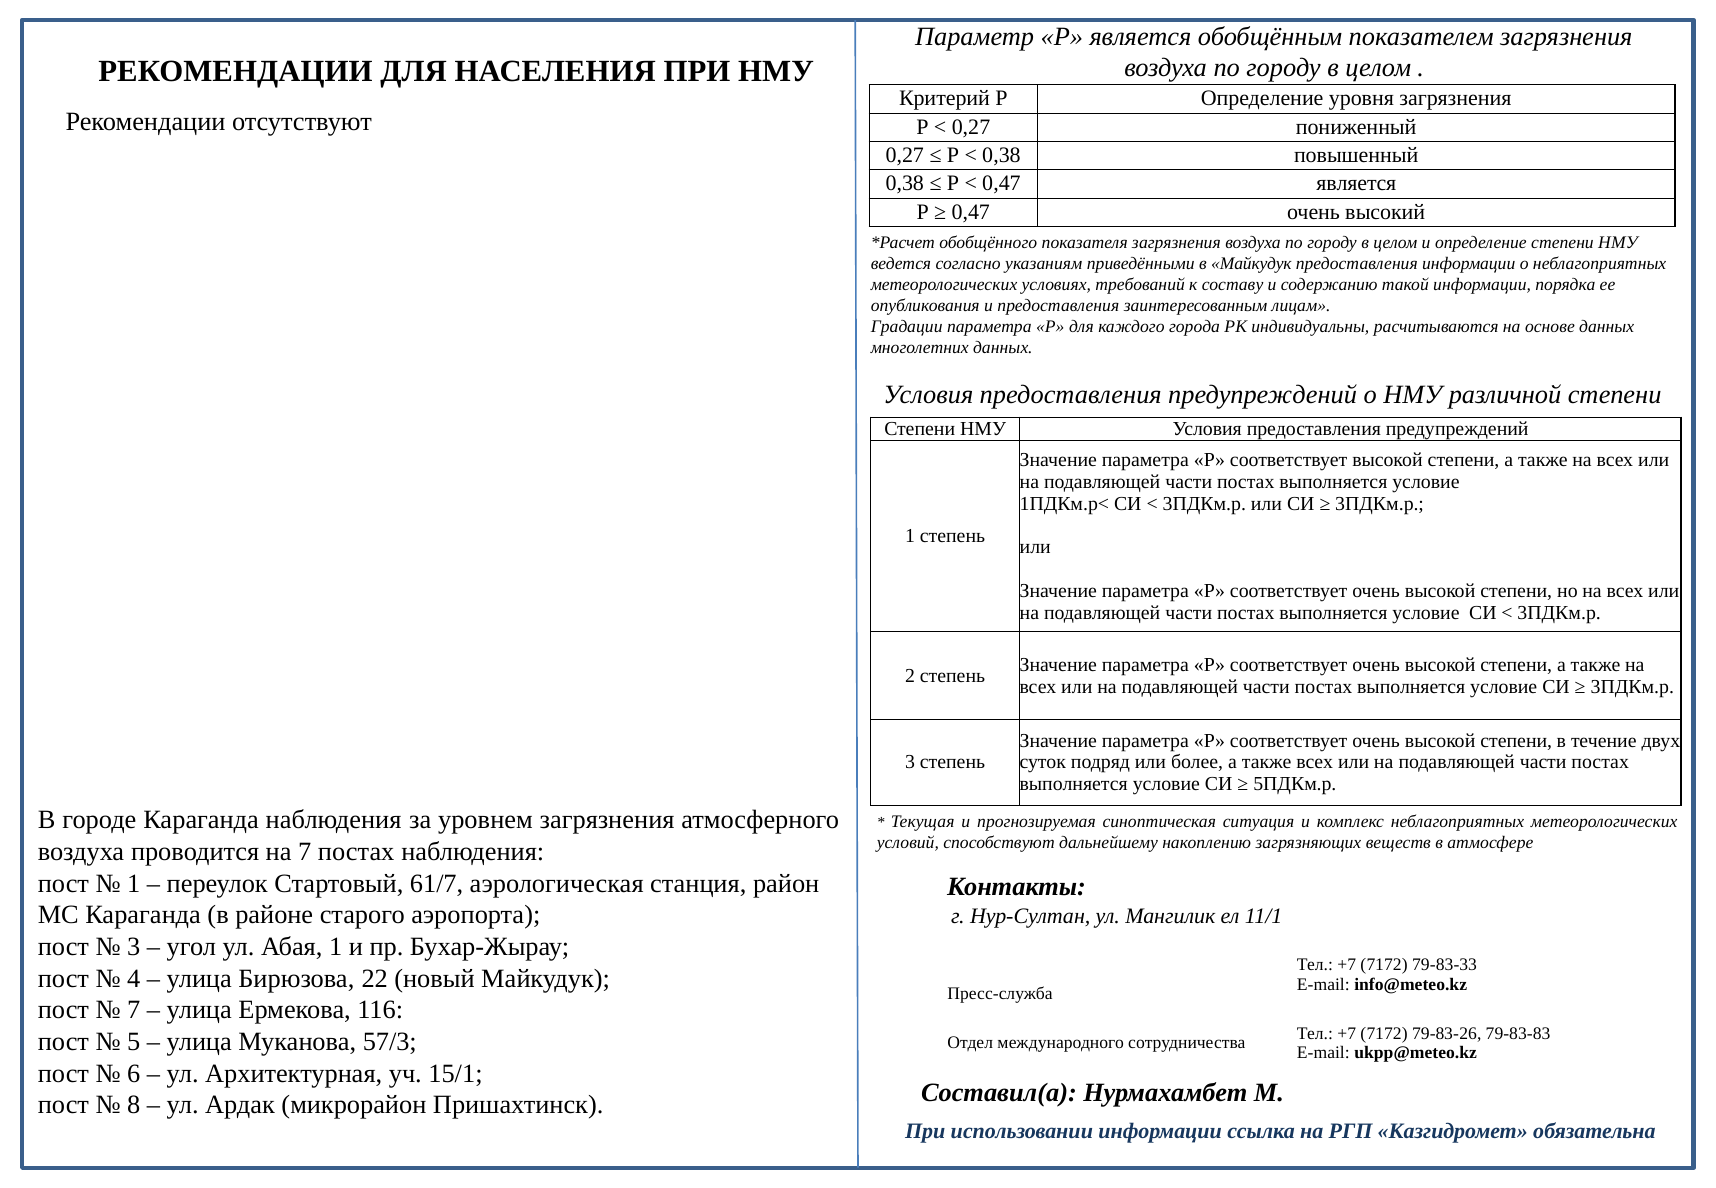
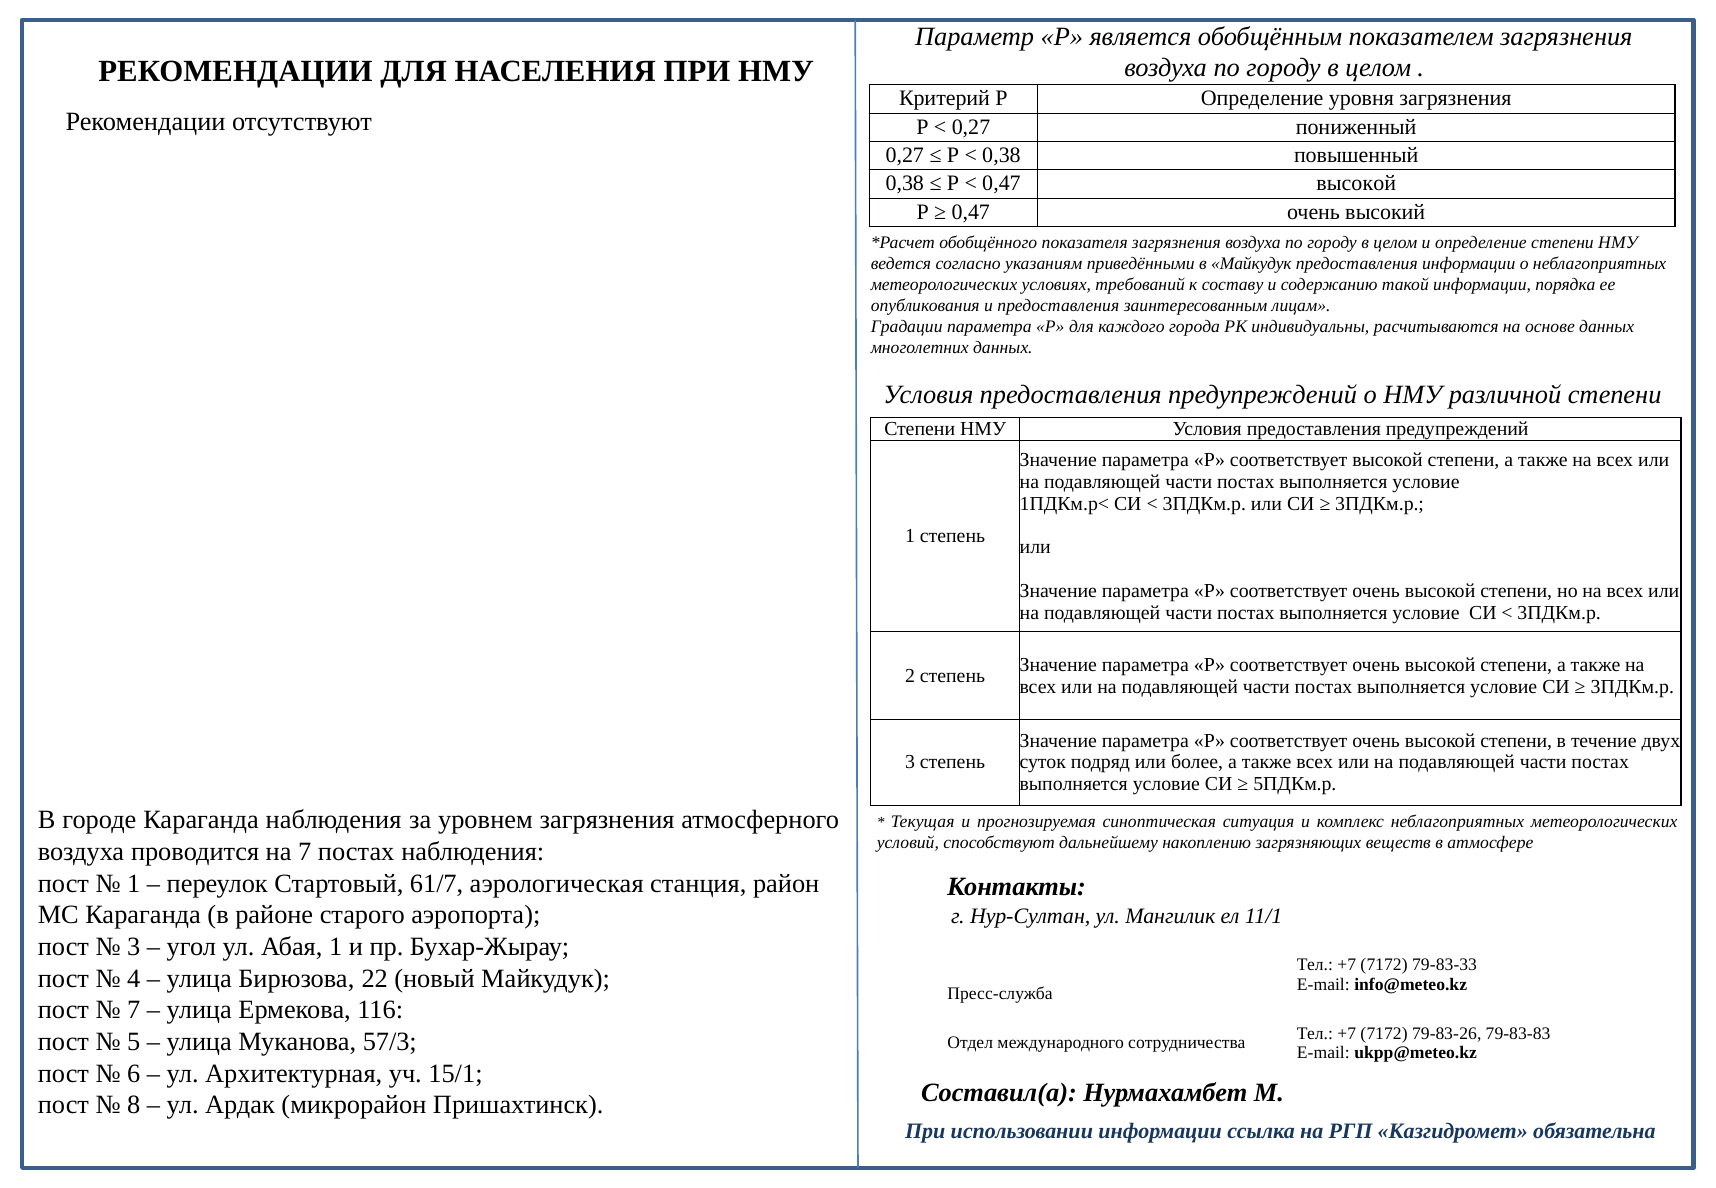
0,47 является: является -> высокой (1356, 184)
